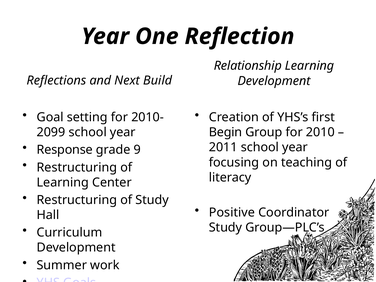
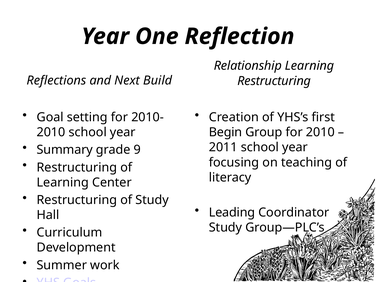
Development: Development -> Restructuring (274, 81)
2099: 2099 -> 2010 (51, 132)
Response: Response -> Summary (65, 150)
Positive: Positive -> Leading (232, 212)
